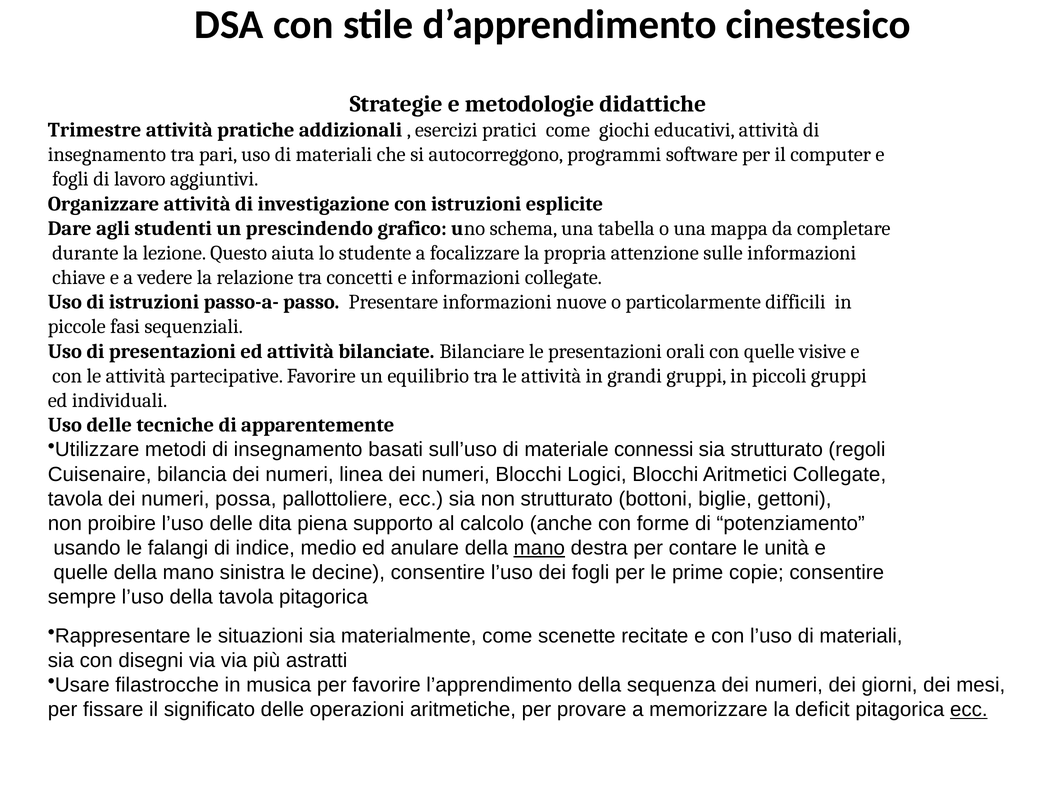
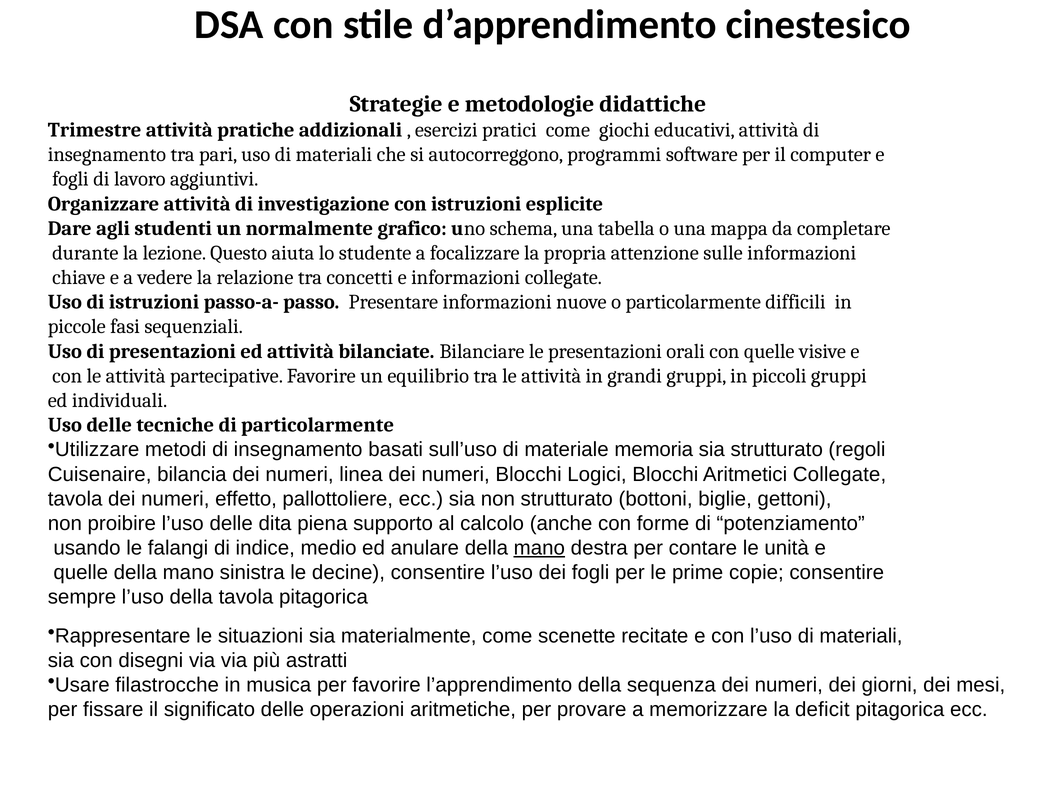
prescindendo: prescindendo -> normalmente (309, 228)
di apparentemente: apparentemente -> particolarmente (318, 425)
connessi: connessi -> memoria (654, 450)
possa: possa -> effetto (246, 499)
ecc underline: present -> none (969, 709)
